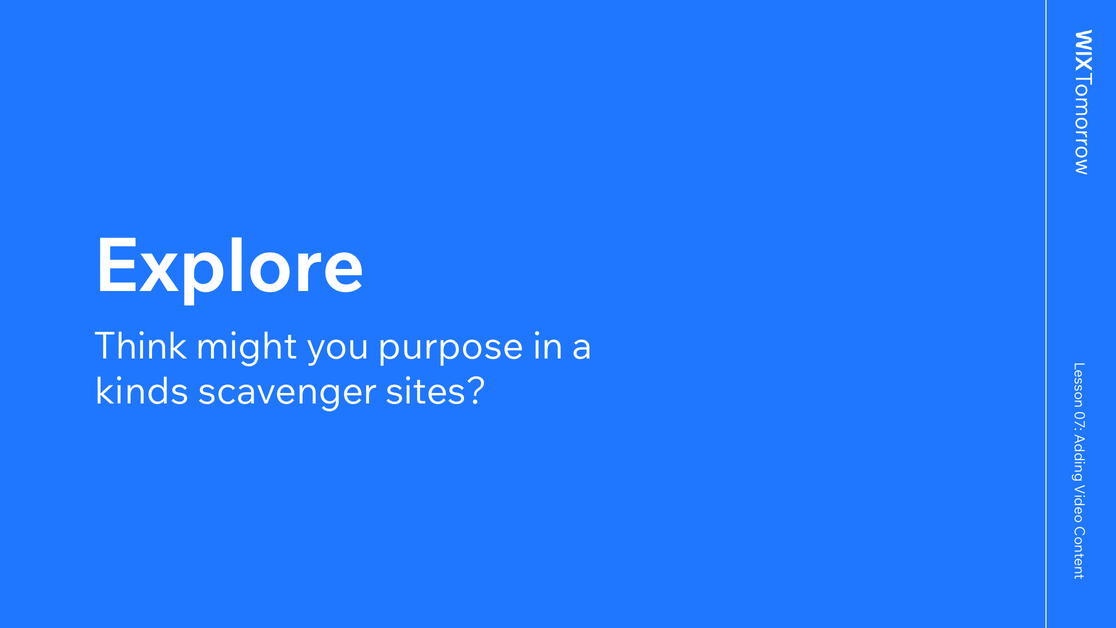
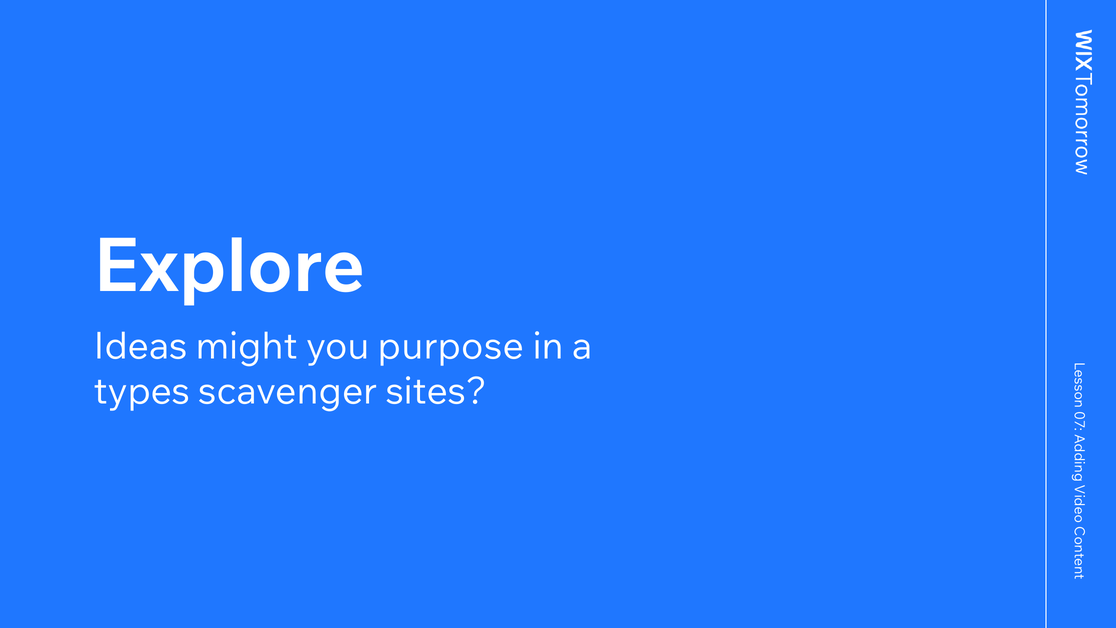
Think: Think -> Ideas (141, 347)
kinds: kinds -> types (142, 391)
